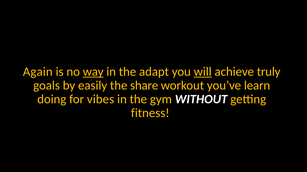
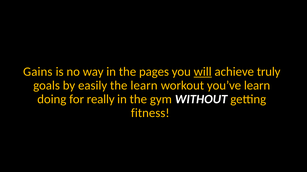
Again: Again -> Gains (38, 72)
way underline: present -> none (93, 72)
adapt: adapt -> pages (154, 72)
the share: share -> learn (144, 86)
vibes: vibes -> really (101, 100)
